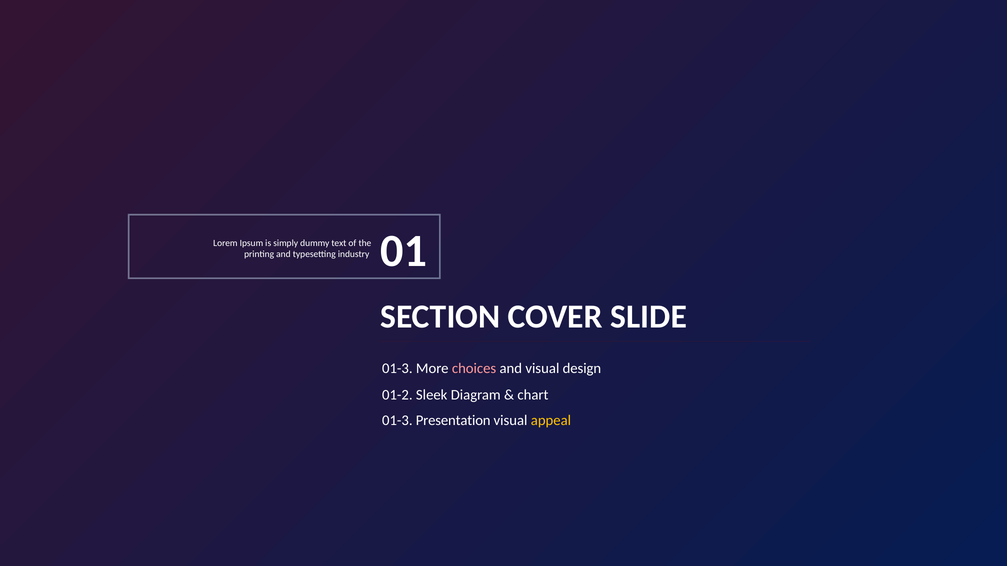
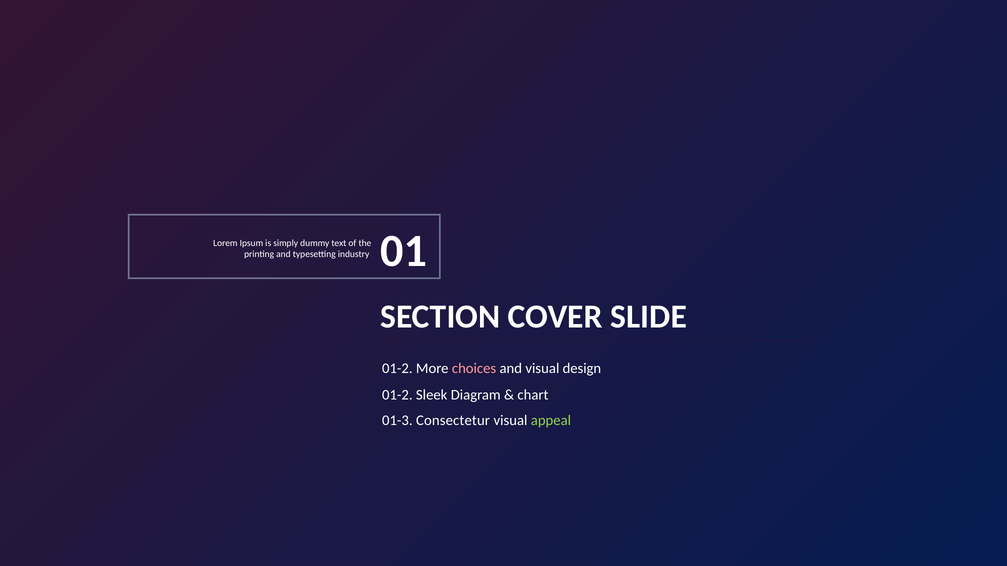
01-3: 01-3 -> 01-2 (397, 369)
Presentation: Presentation -> Consectetur (453, 421)
appeal colour: yellow -> light green (551, 421)
